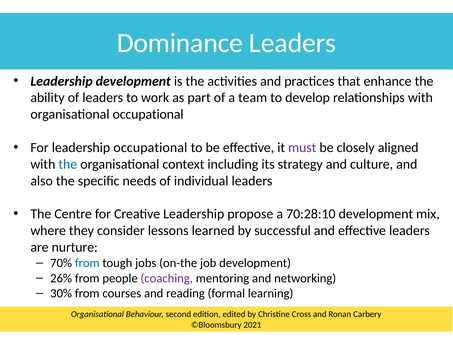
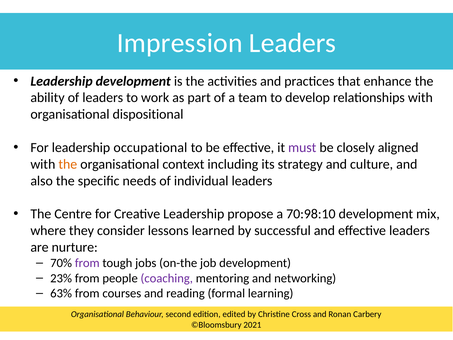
Dominance: Dominance -> Impression (180, 43)
organisational occupational: occupational -> dispositional (148, 114)
the colour: blue -> orange (68, 164)
70:28:10: 70:28:10 -> 70:98:10 (311, 214)
from colour: blue -> purple (87, 263)
26%: 26% -> 23% (61, 278)
30%: 30% -> 63% (61, 293)
